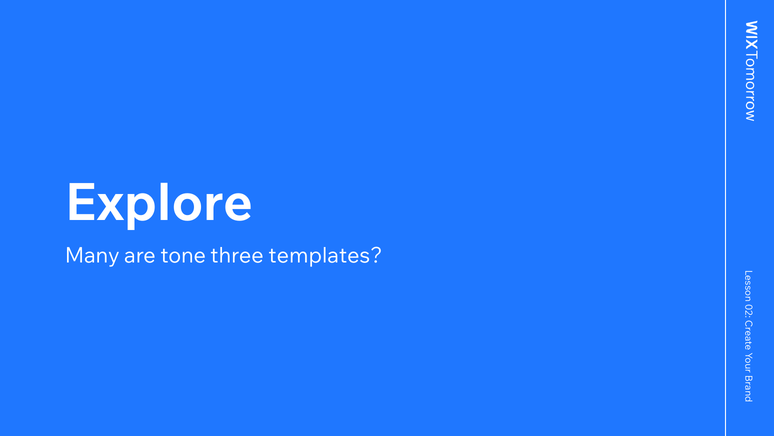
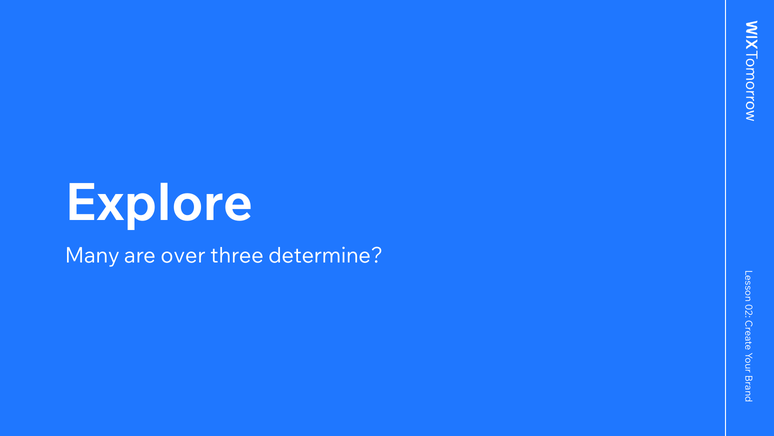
tone: tone -> over (183, 256)
templates: templates -> determine (326, 256)
